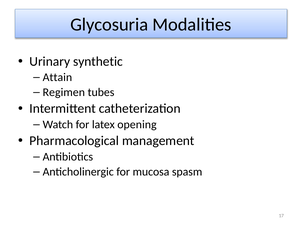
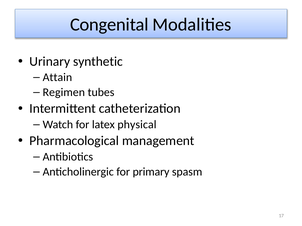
Glycosuria: Glycosuria -> Congenital (109, 25)
opening: opening -> physical (137, 125)
mucosa: mucosa -> primary (151, 172)
